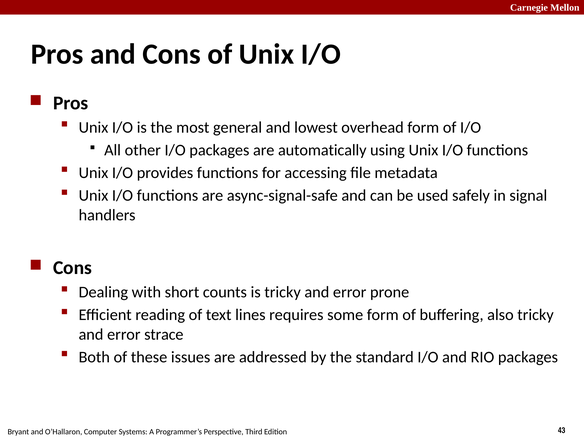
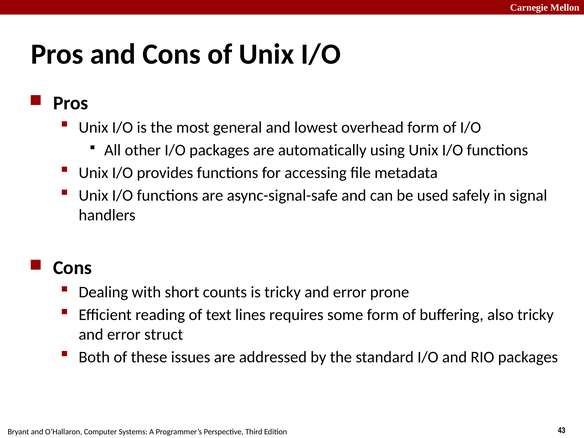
strace: strace -> struct (164, 334)
